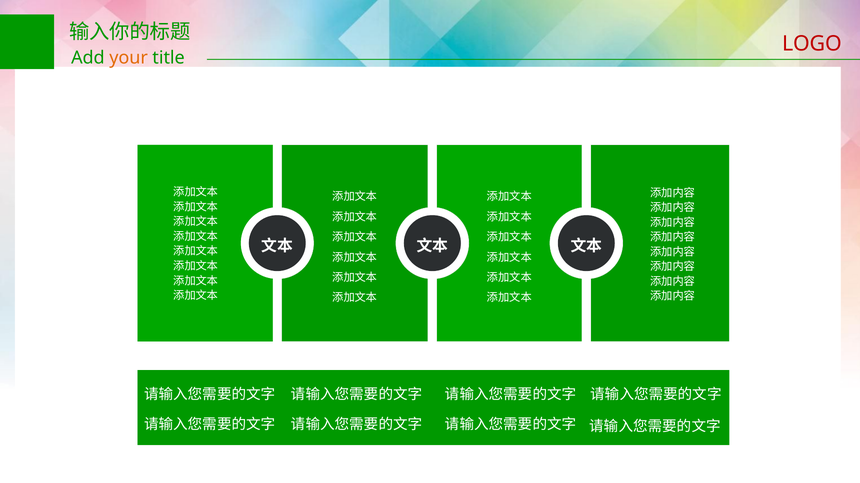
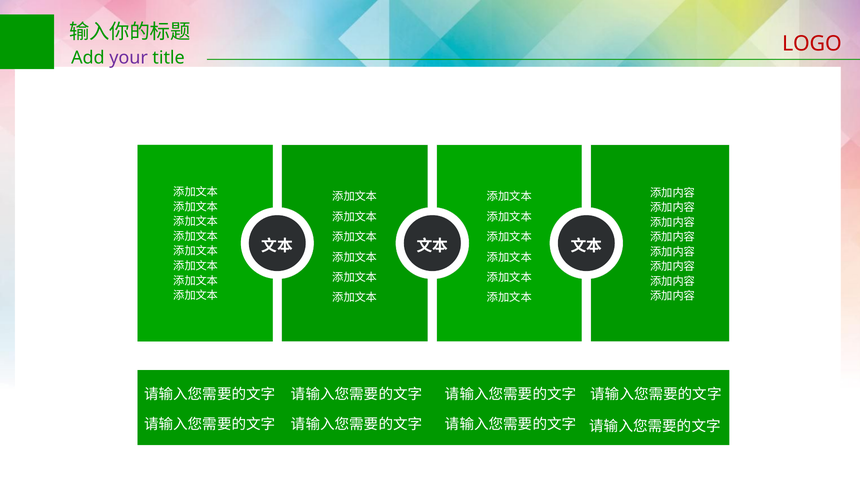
your colour: orange -> purple (129, 58)
